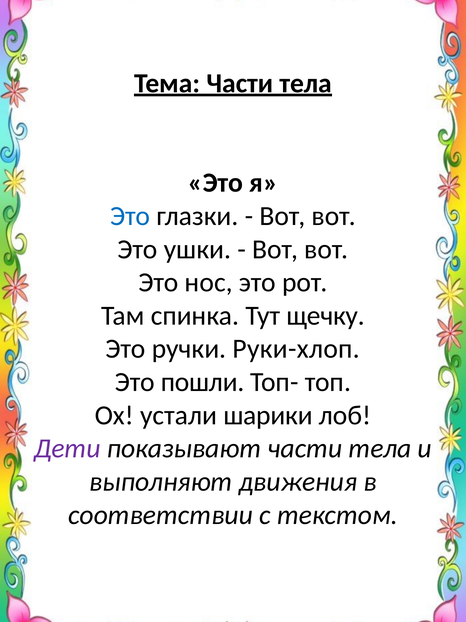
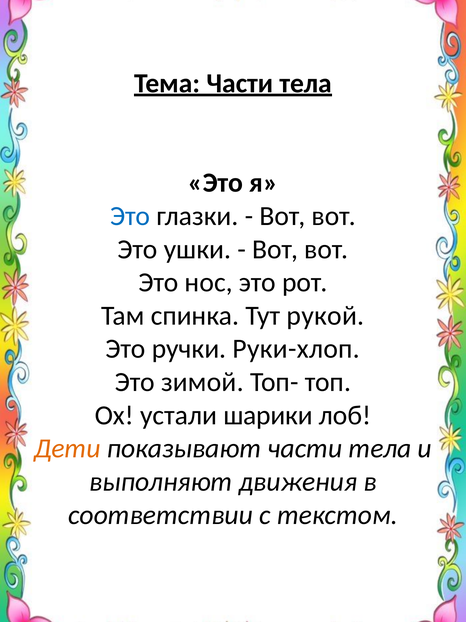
щечку: щечку -> рукой (325, 315)
пошли: пошли -> зимой (202, 382)
Дети colour: purple -> orange (67, 448)
